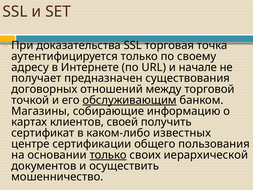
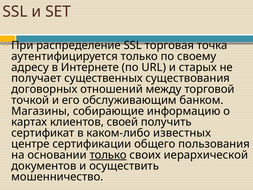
доказательства: доказательства -> распределение (79, 45)
начале: начале -> старых (198, 67)
предназначен: предназначен -> существенных (103, 78)
обслуживающим underline: present -> none (130, 100)
